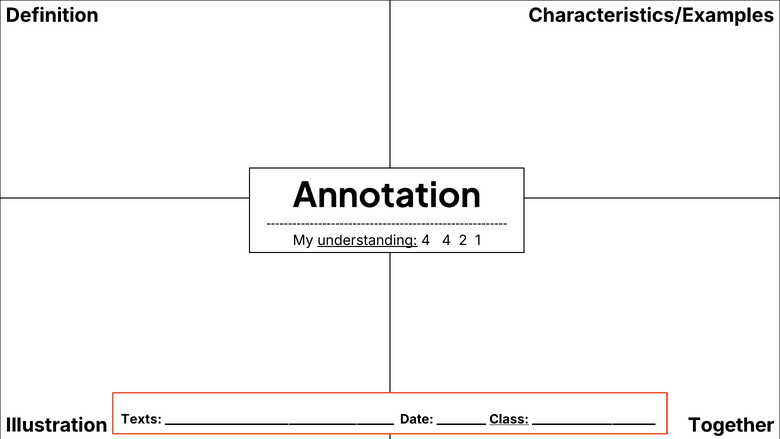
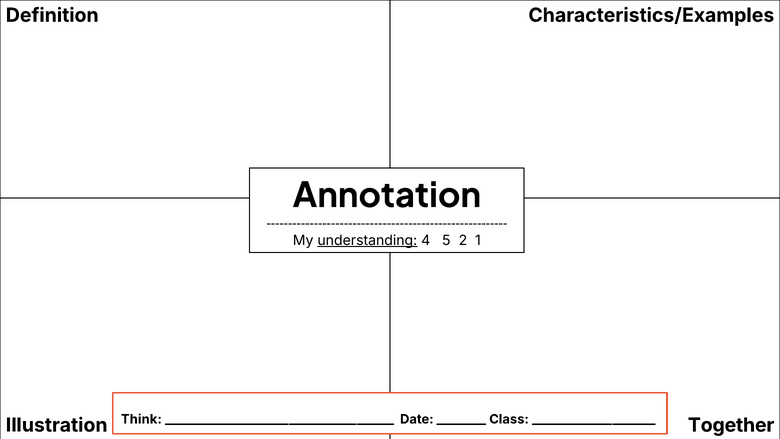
4 4: 4 -> 5 (446, 240)
Texts: Texts -> Think (141, 419)
Class underline: present -> none (509, 419)
